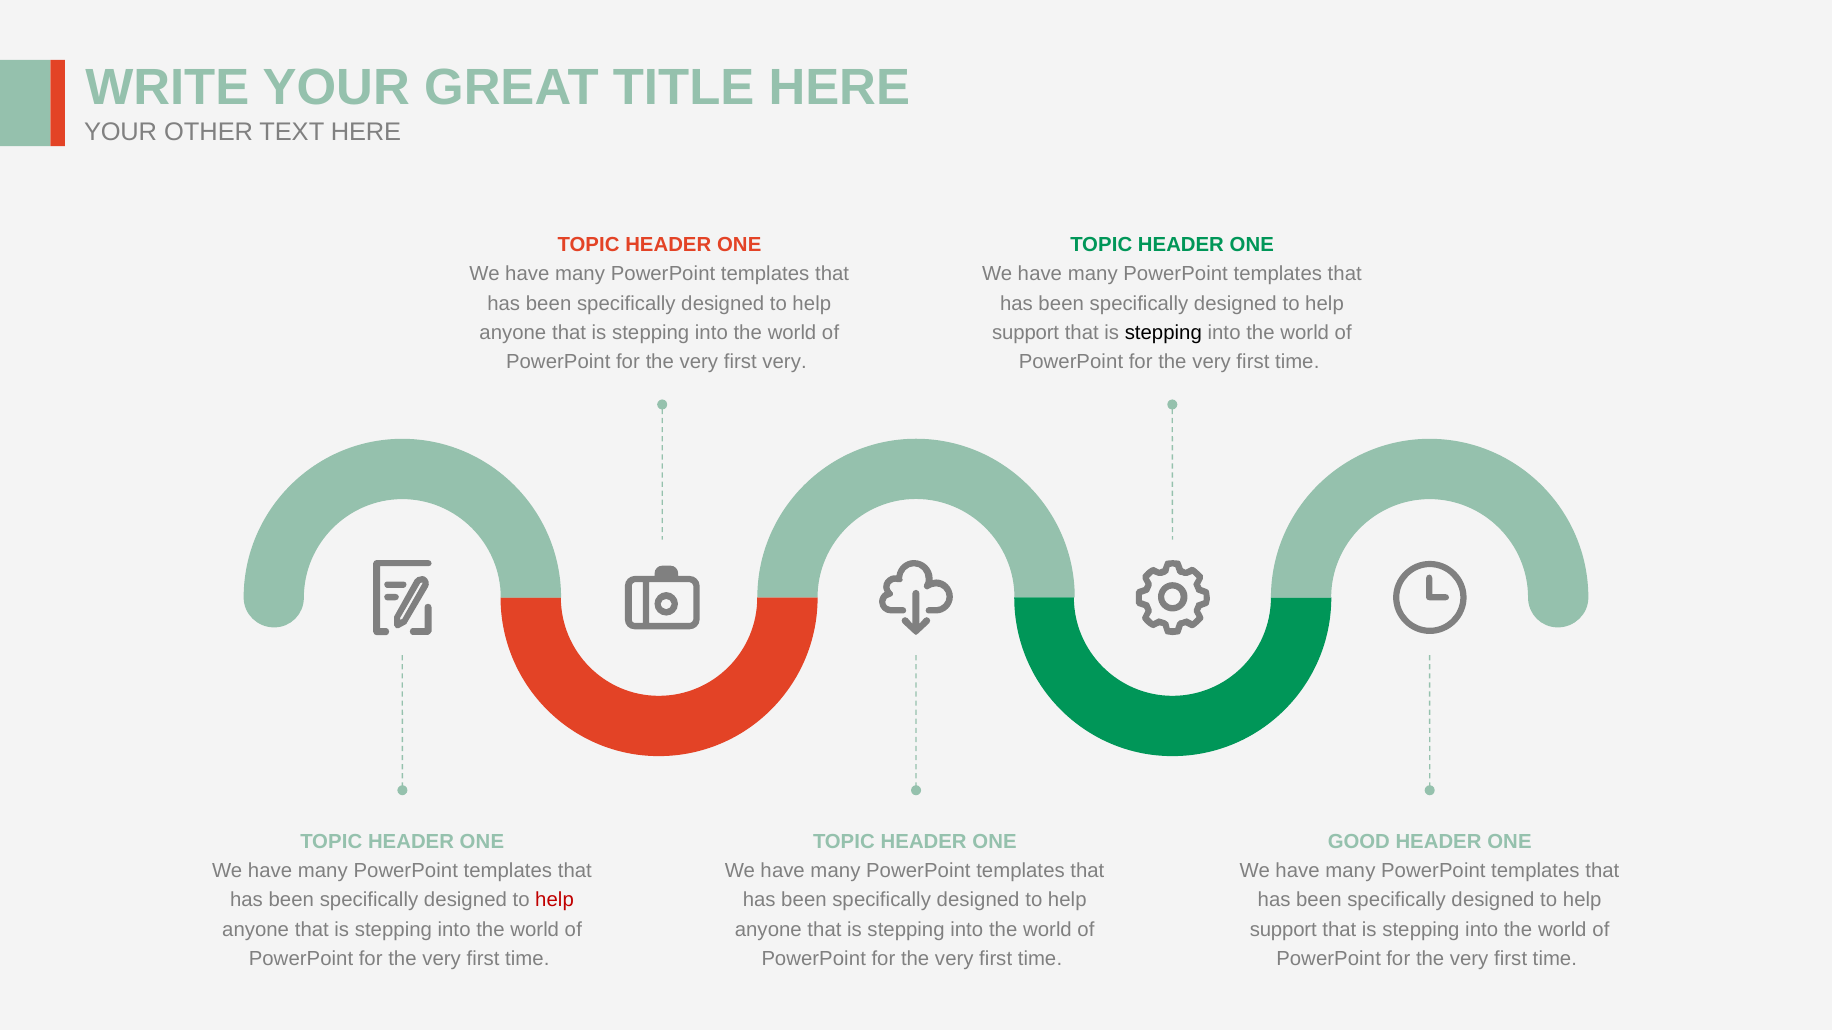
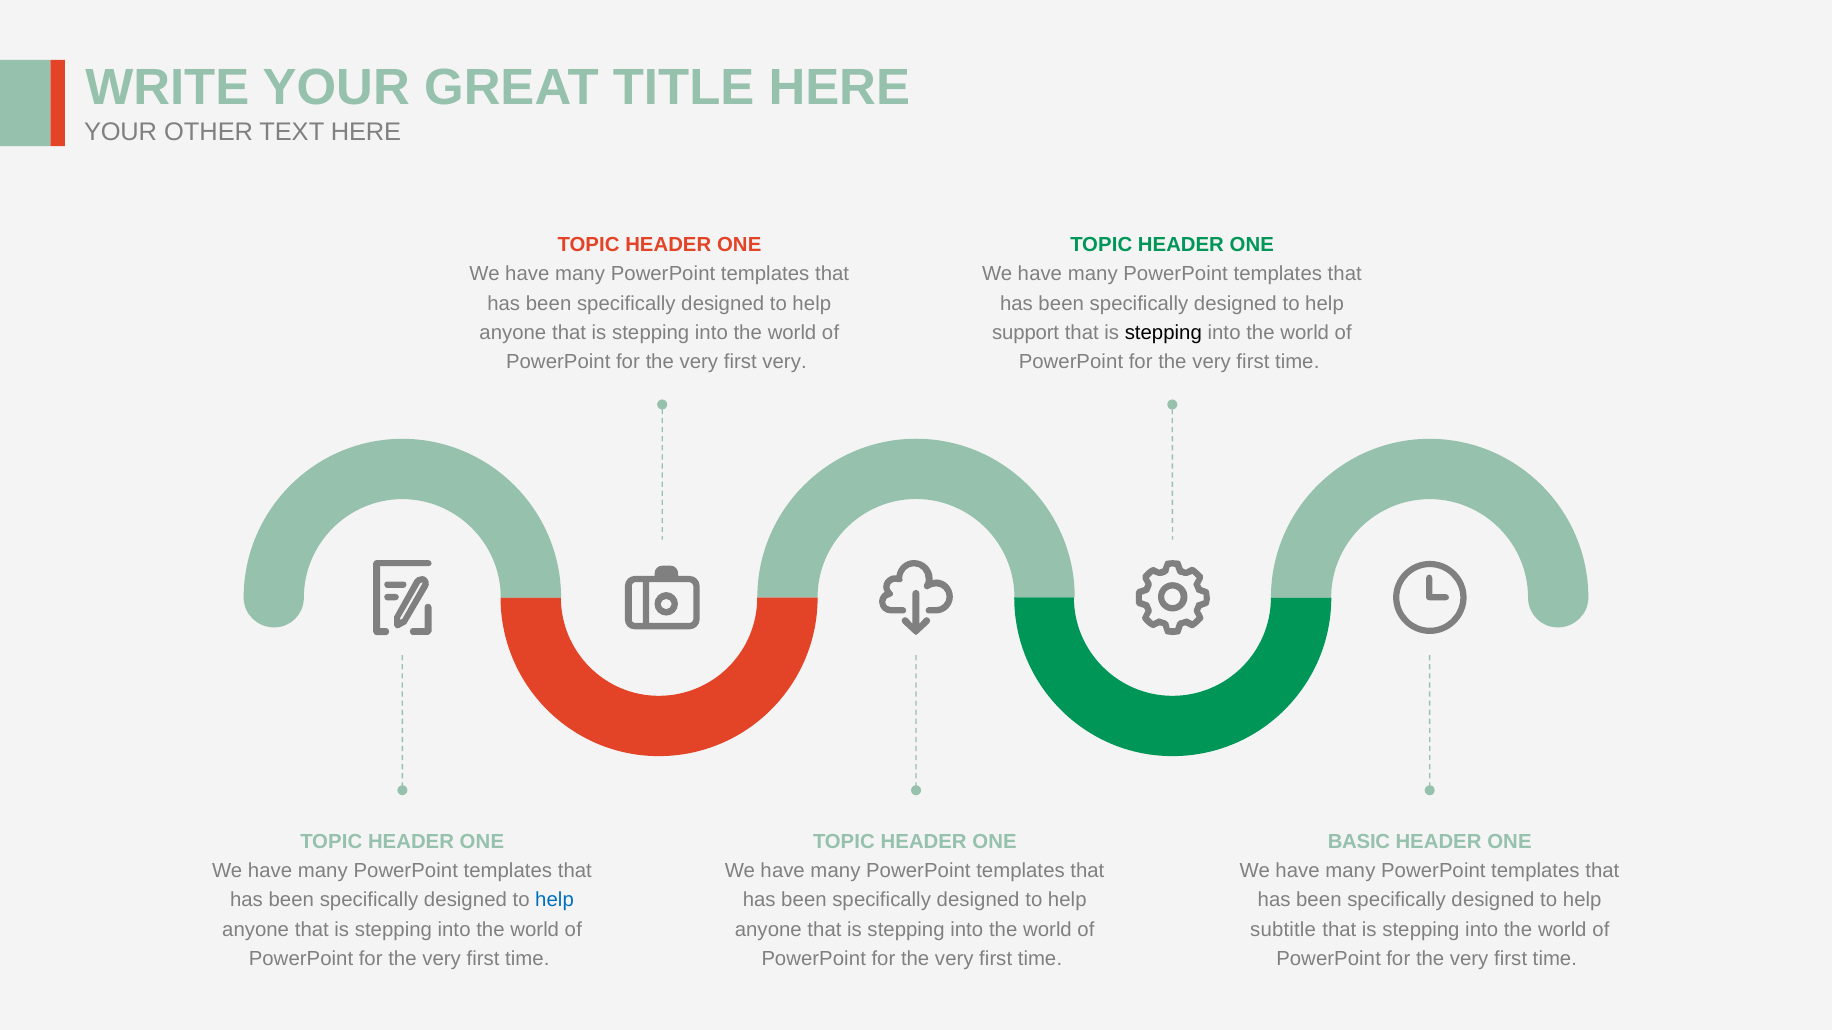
GOOD: GOOD -> BASIC (1359, 842)
help colour: red -> blue (555, 900)
support: support -> subtitle (1283, 930)
